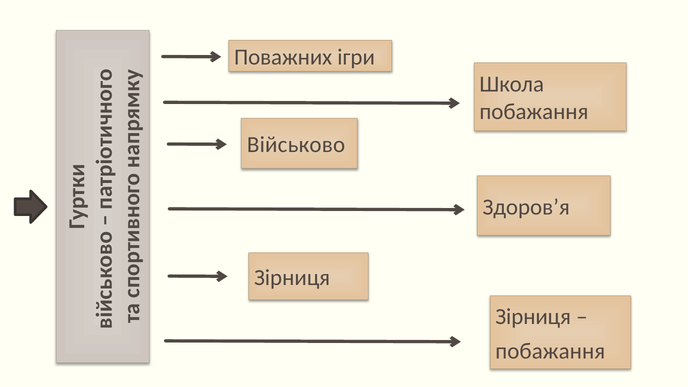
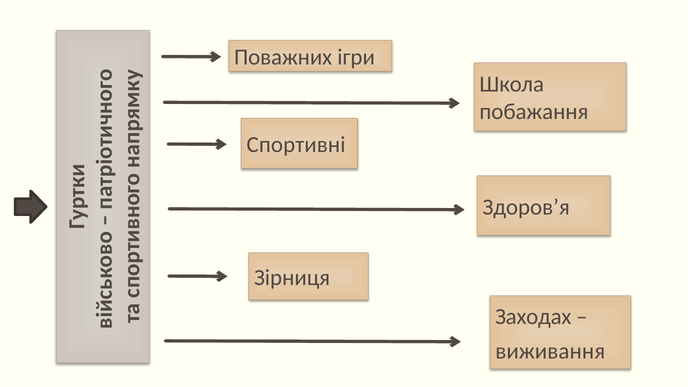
Військово: Військово -> Спортивні (296, 145)
Зірниця: Зірниця -> Заходах (533, 316)
побажання: побажання -> виживання (550, 351)
